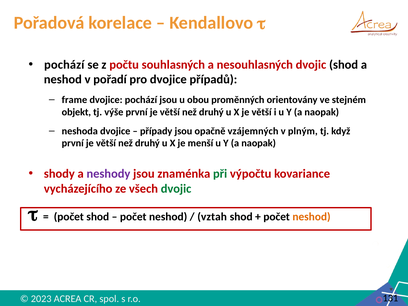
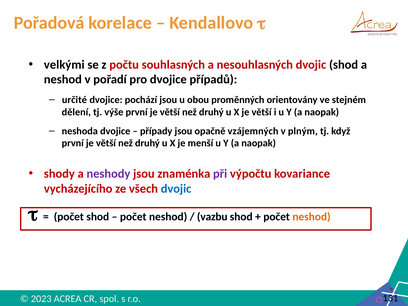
pochází: pochází -> velkými (64, 65)
frame: frame -> určité (74, 100)
objekt: objekt -> dělení (76, 112)
při colour: green -> purple (220, 174)
dvojic colour: green -> blue (176, 189)
vztah: vztah -> vazbu (212, 217)
